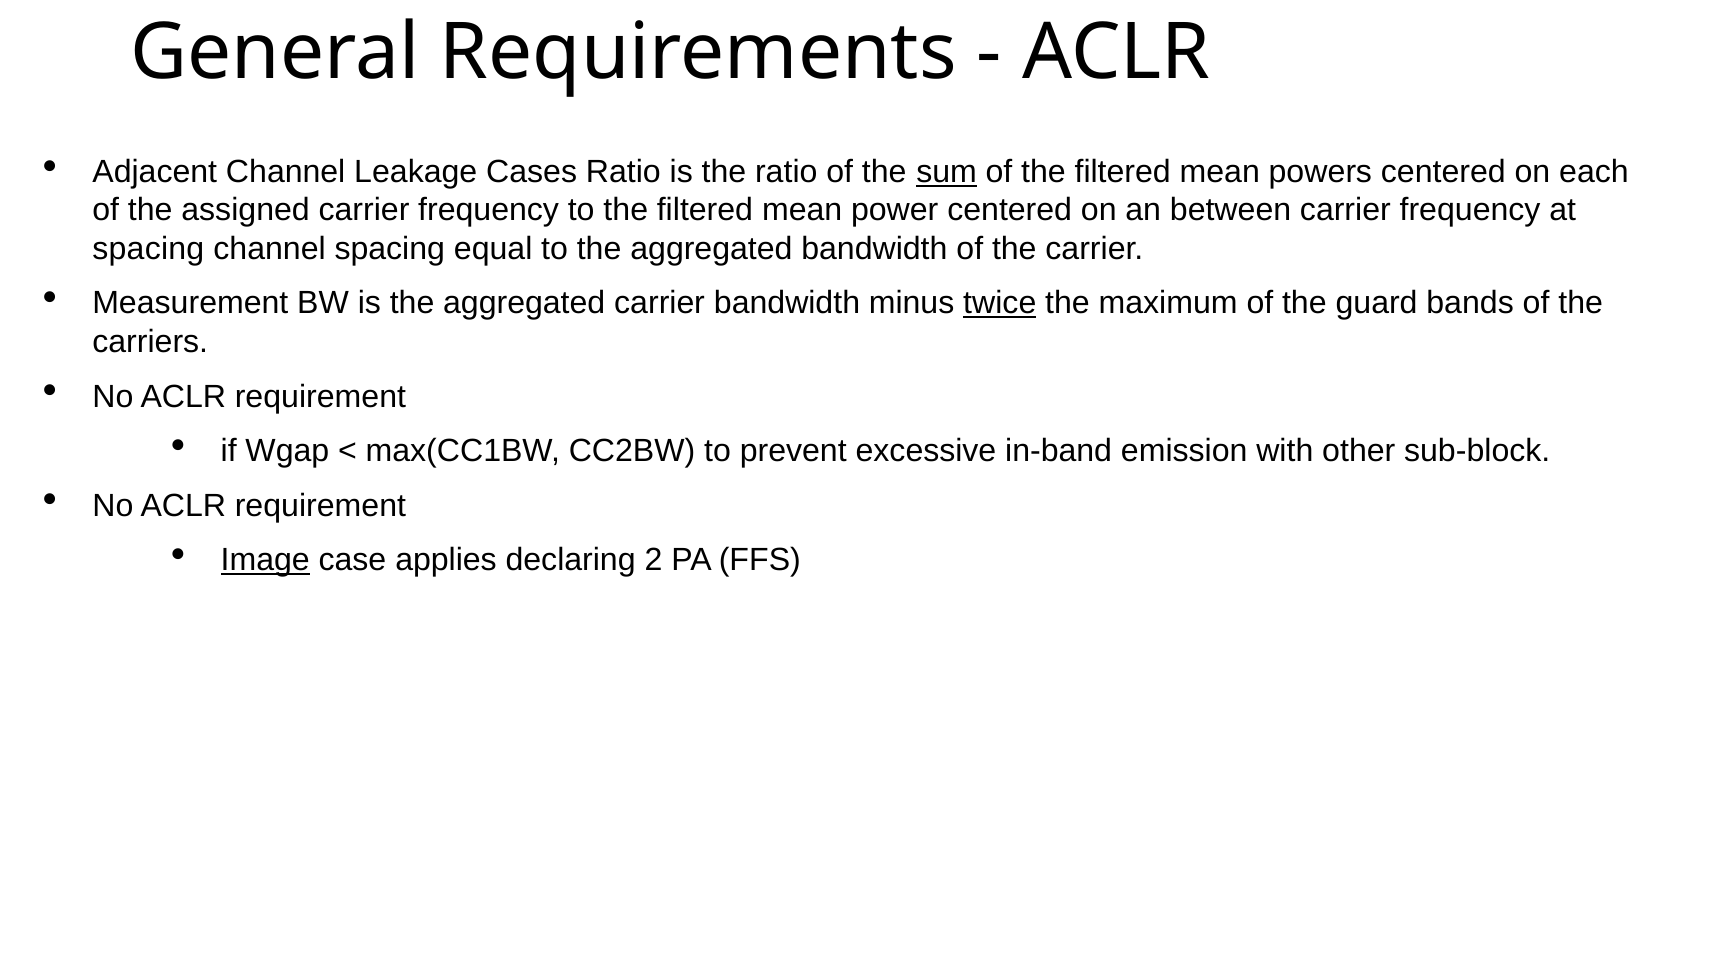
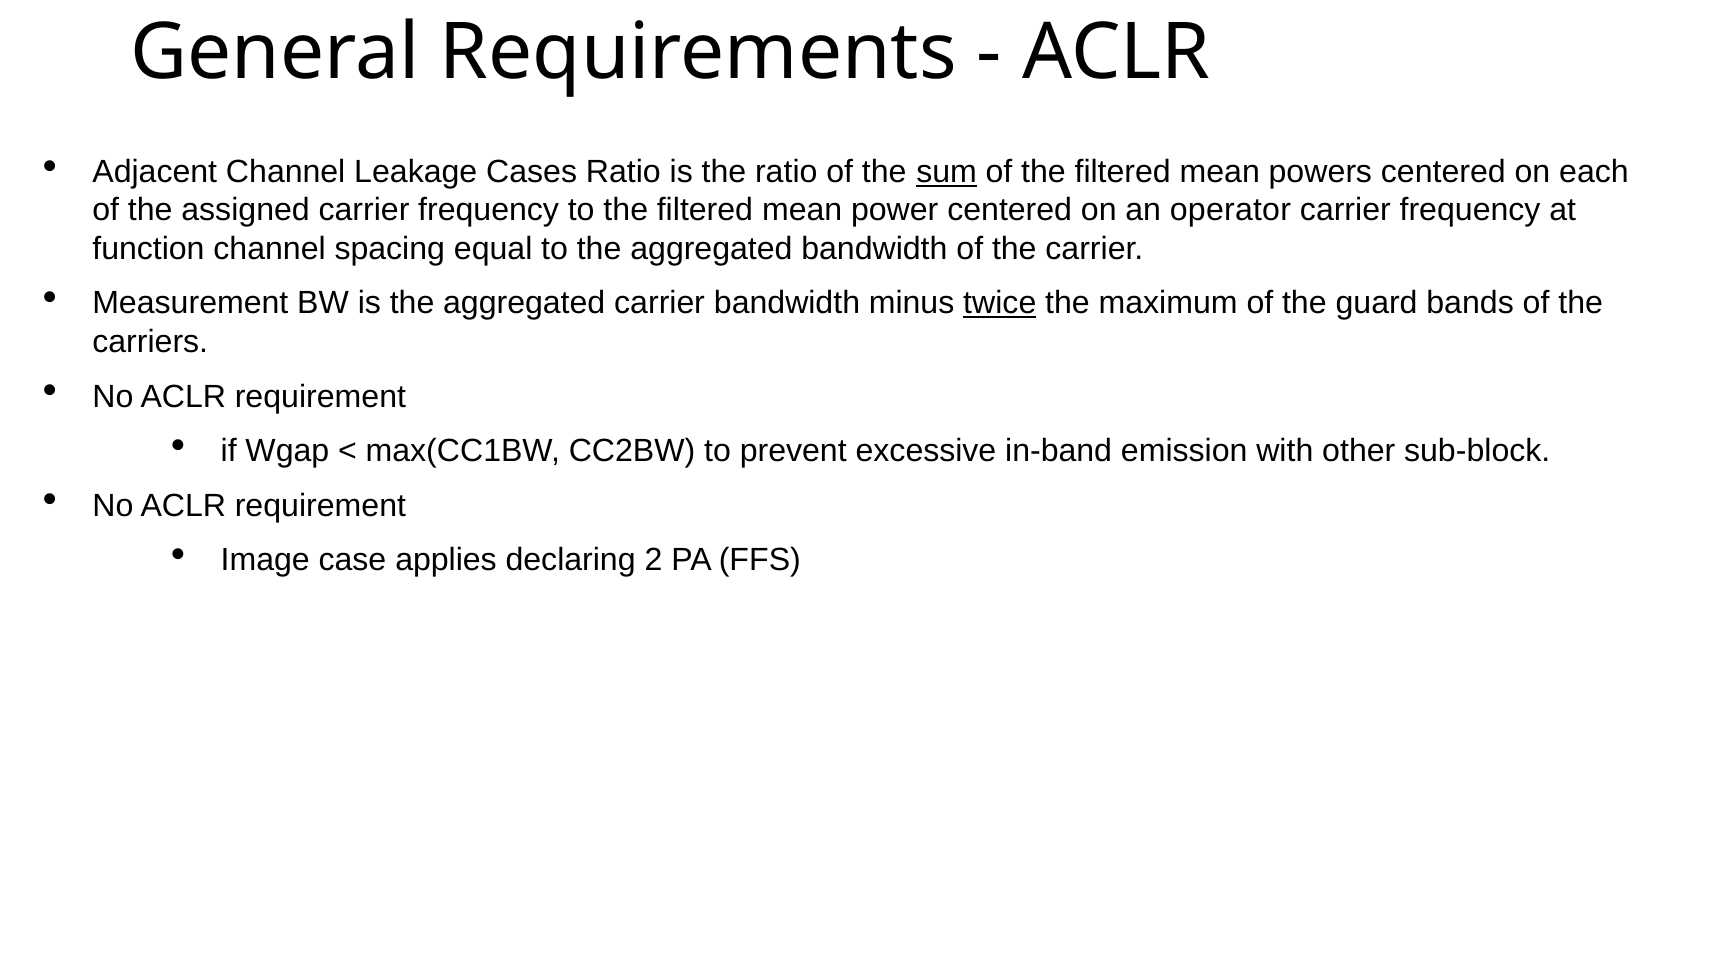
between: between -> operator (1230, 210)
spacing: spacing -> function (148, 249)
Image underline: present -> none (265, 560)
